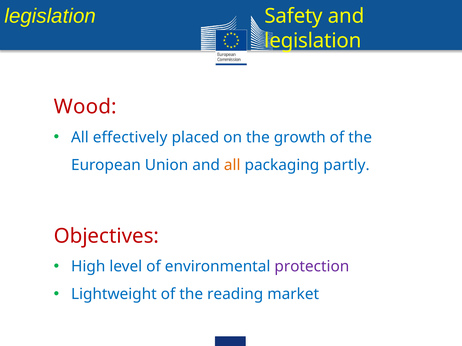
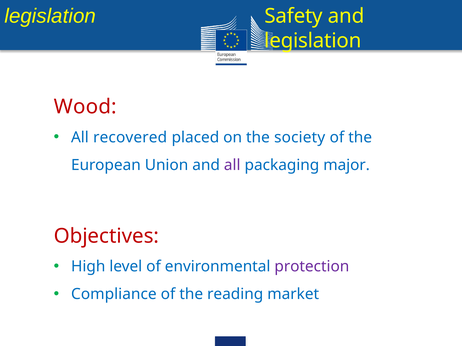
effectively: effectively -> recovered (130, 137)
growth: growth -> society (300, 137)
all colour: orange -> purple (232, 165)
partly: partly -> major (347, 165)
Lightweight: Lightweight -> Compliance (114, 295)
